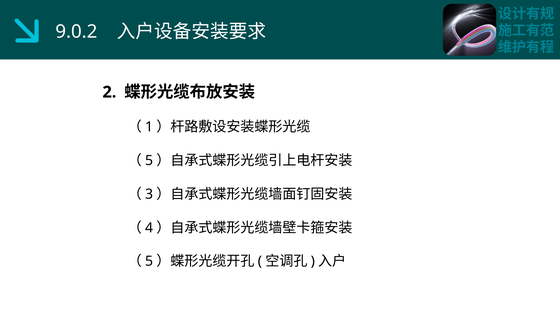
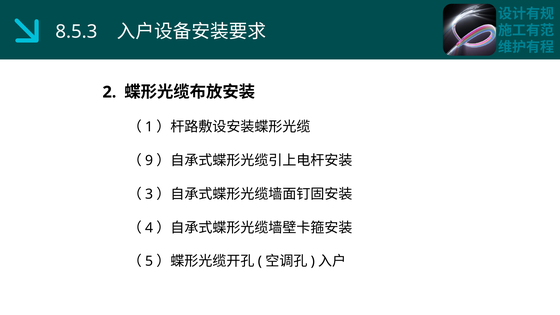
9.0.2: 9.0.2 -> 8.5.3 (77, 32)
5: 5 -> 9 (149, 161)
